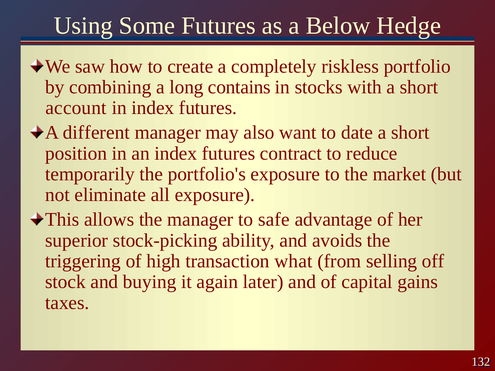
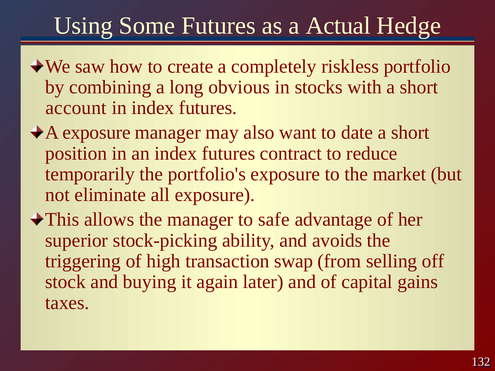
Below: Below -> Actual (338, 26)
contains: contains -> obvious (239, 87)
A different: different -> exposure (96, 133)
what: what -> swap (294, 261)
